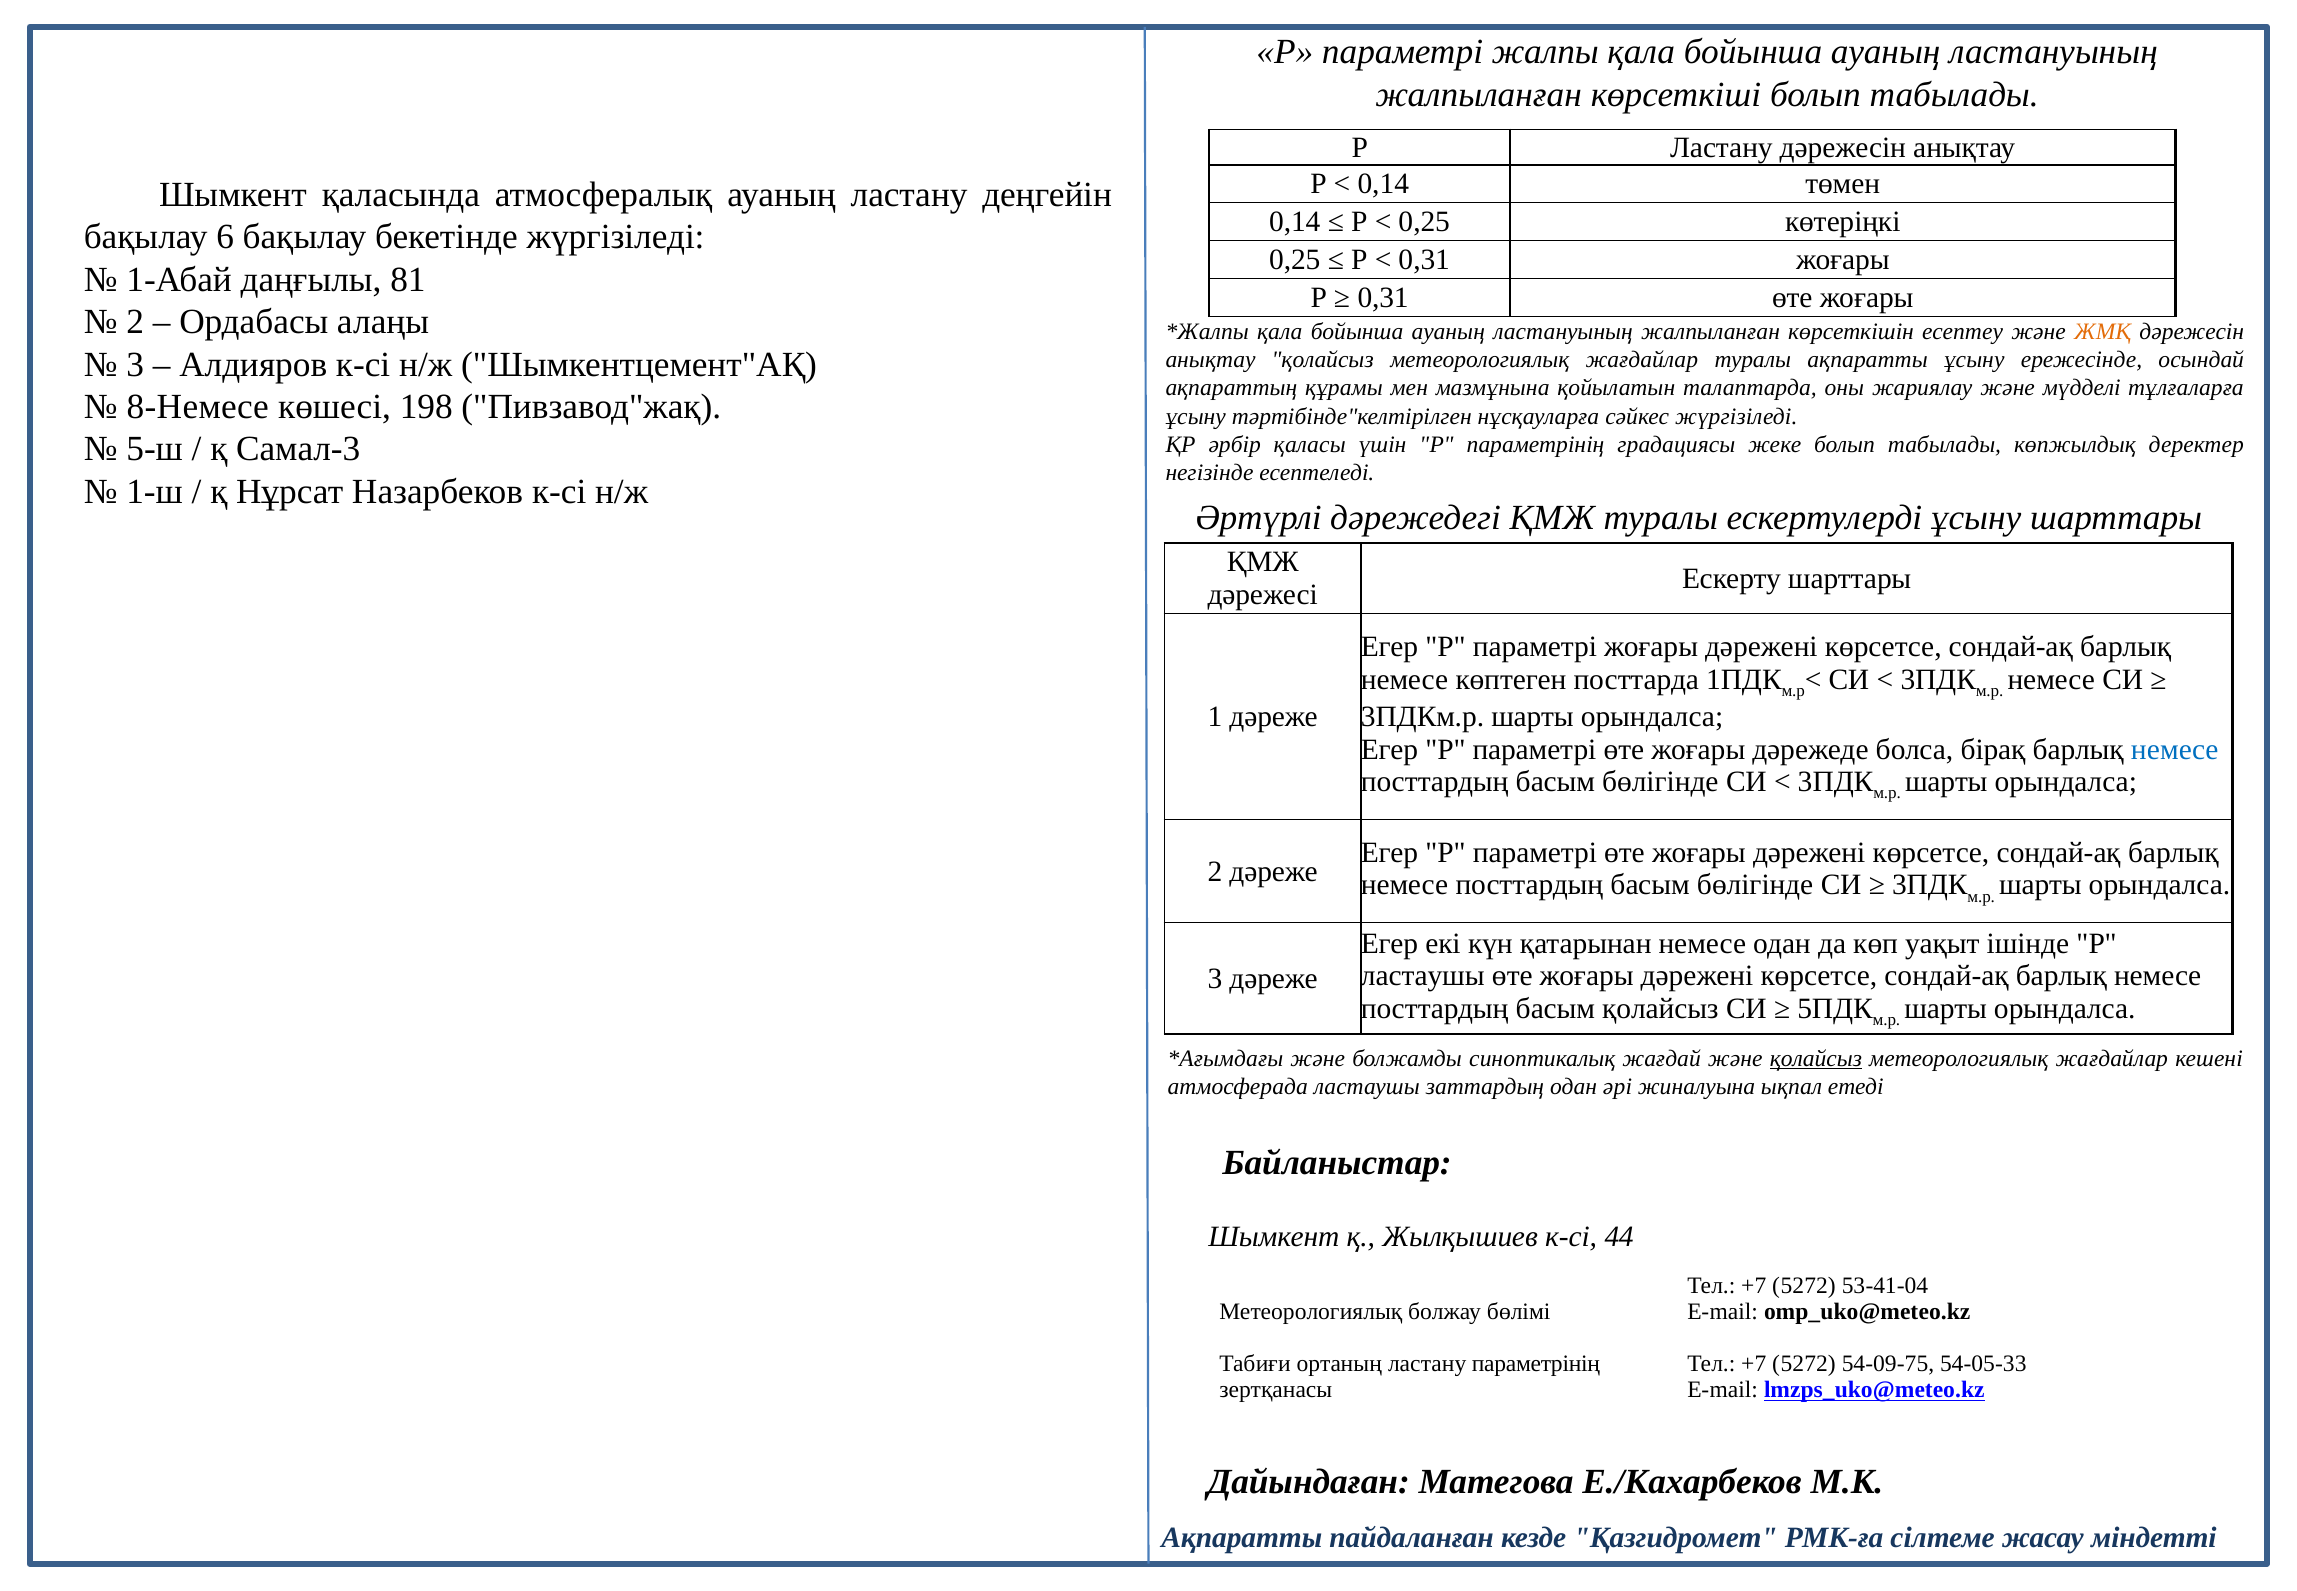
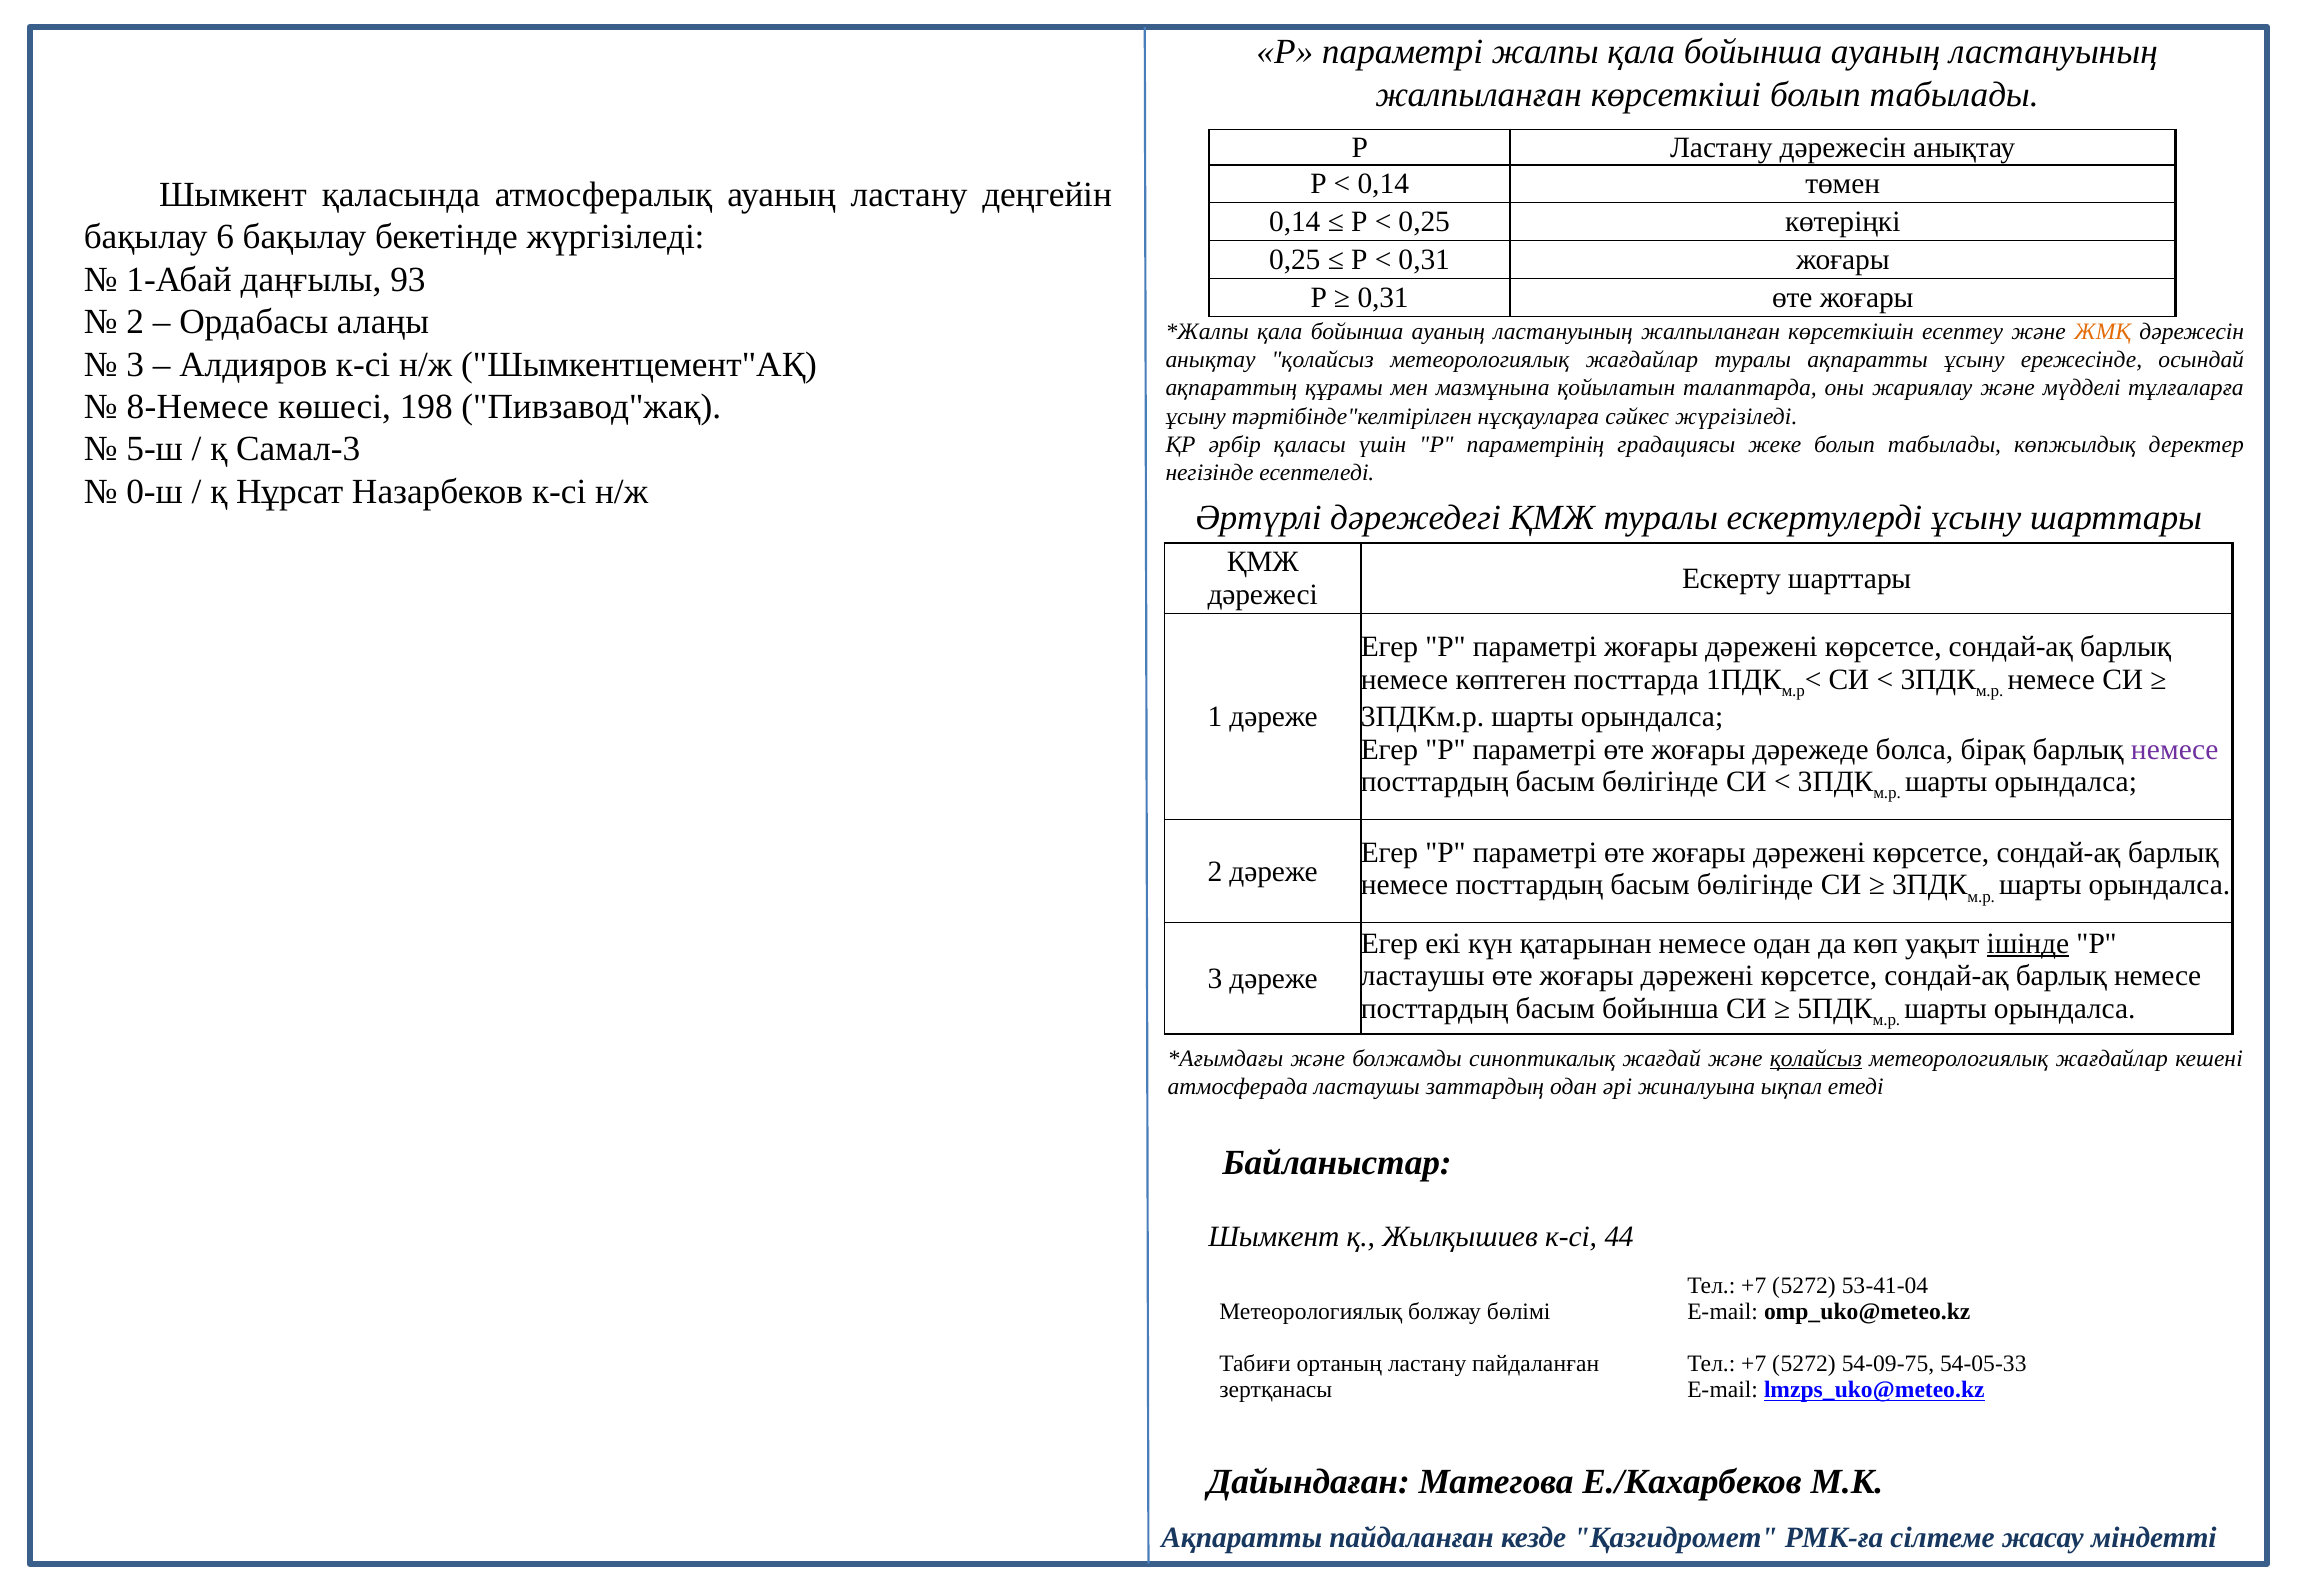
81: 81 -> 93 (408, 279)
1-ш: 1-ш -> 0-ш (155, 491)
немесе colour: blue -> purple (2175, 749)
ішінде underline: none -> present (2028, 943)
басым қолайсыз: қолайсыз -> бойынша (1660, 1008)
ластану параметрінің: параметрінің -> пайдаланған (1536, 1363)
